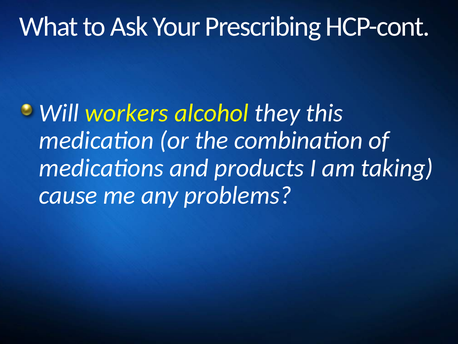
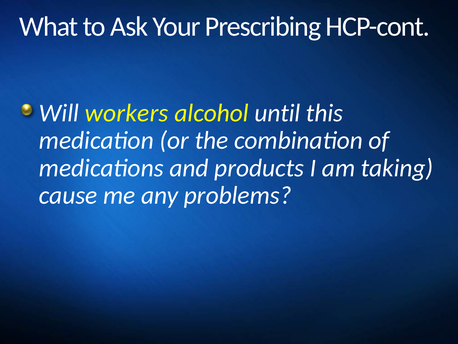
they: they -> until (278, 113)
